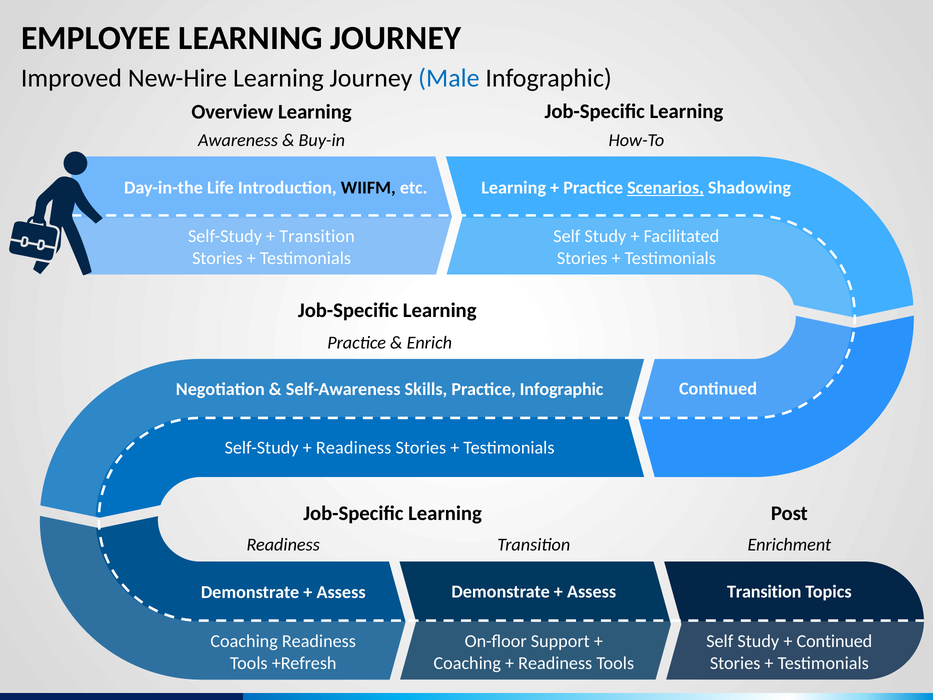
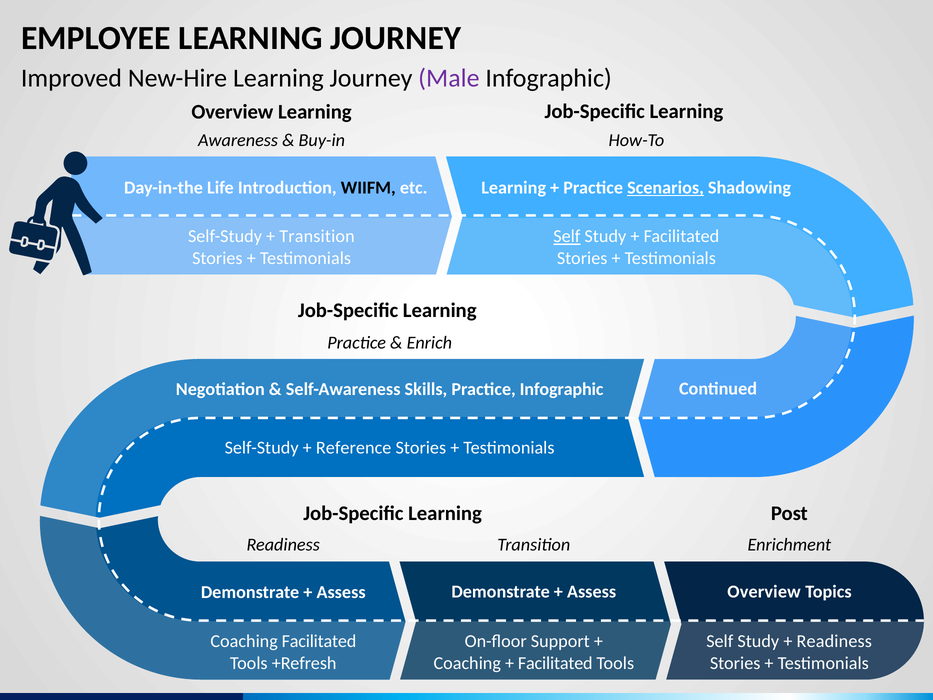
Male colour: blue -> purple (449, 78)
Self underline: none -> present (567, 236)
Readiness: Readiness -> Reference (354, 448)
Transition: Transition -> Overview (764, 592)
Coaching Readiness: Readiness -> Facilitated (319, 641)
Continued: Continued -> Readiness (834, 641)
Readiness: Readiness -> Facilitated (555, 663)
